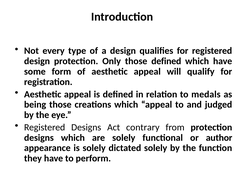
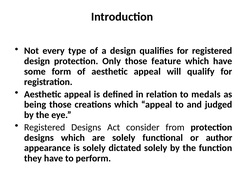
those defined: defined -> feature (166, 61)
contrary: contrary -> consider (143, 127)
